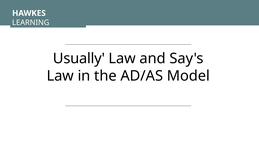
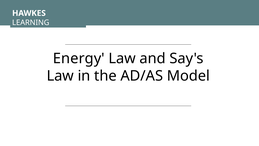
Usually: Usually -> Energy (79, 58)
